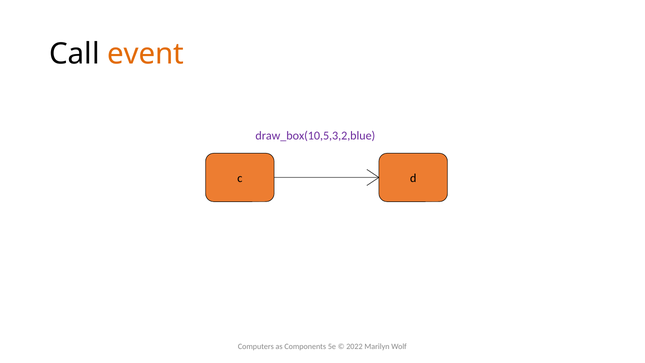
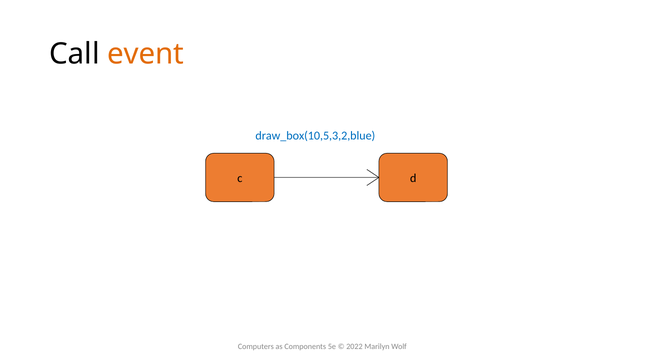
draw_box(10,5,3,2,blue colour: purple -> blue (315, 135)
